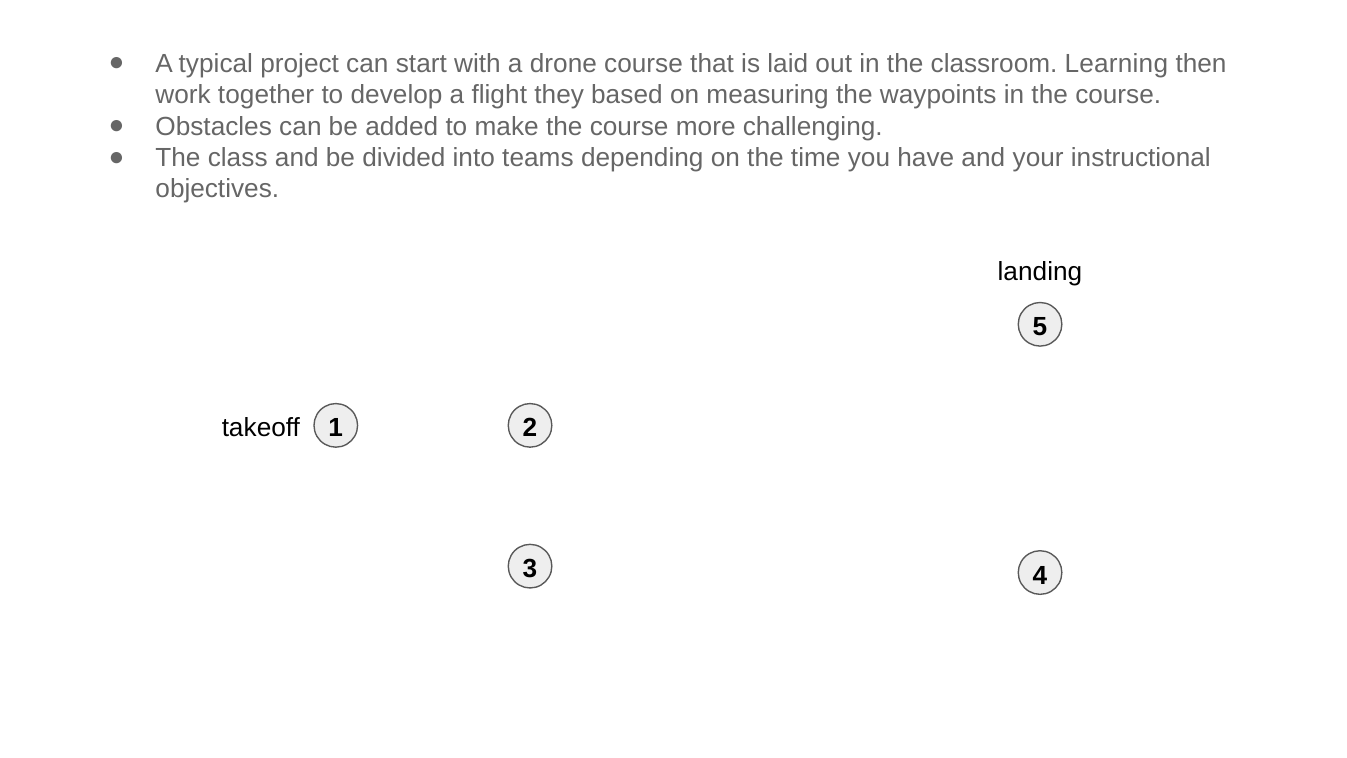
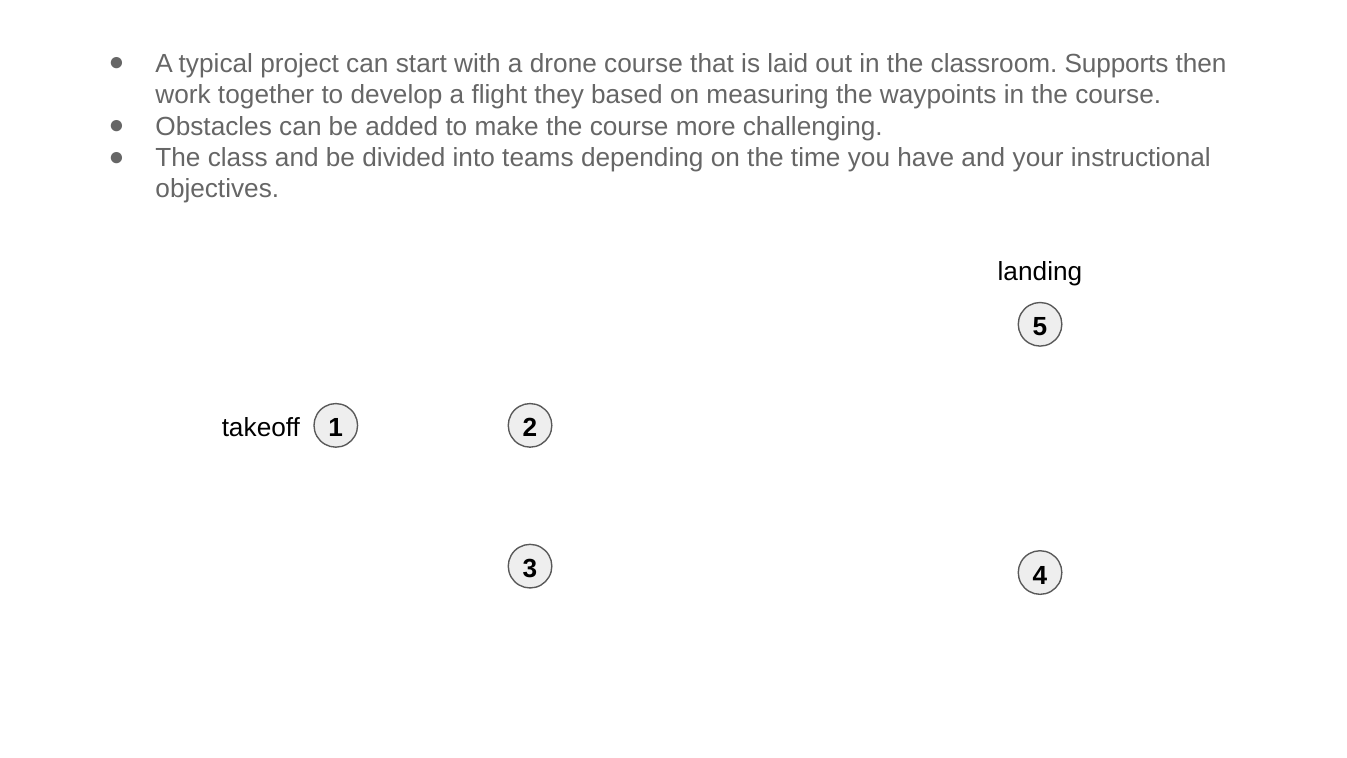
Learning: Learning -> Supports (1117, 63)
